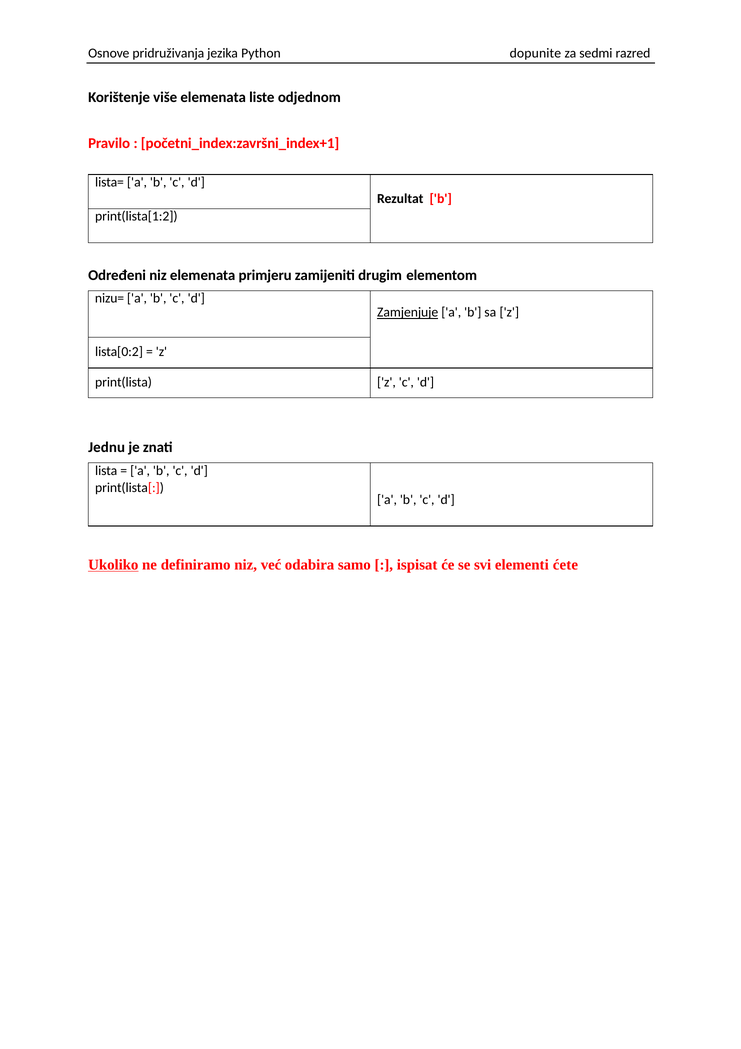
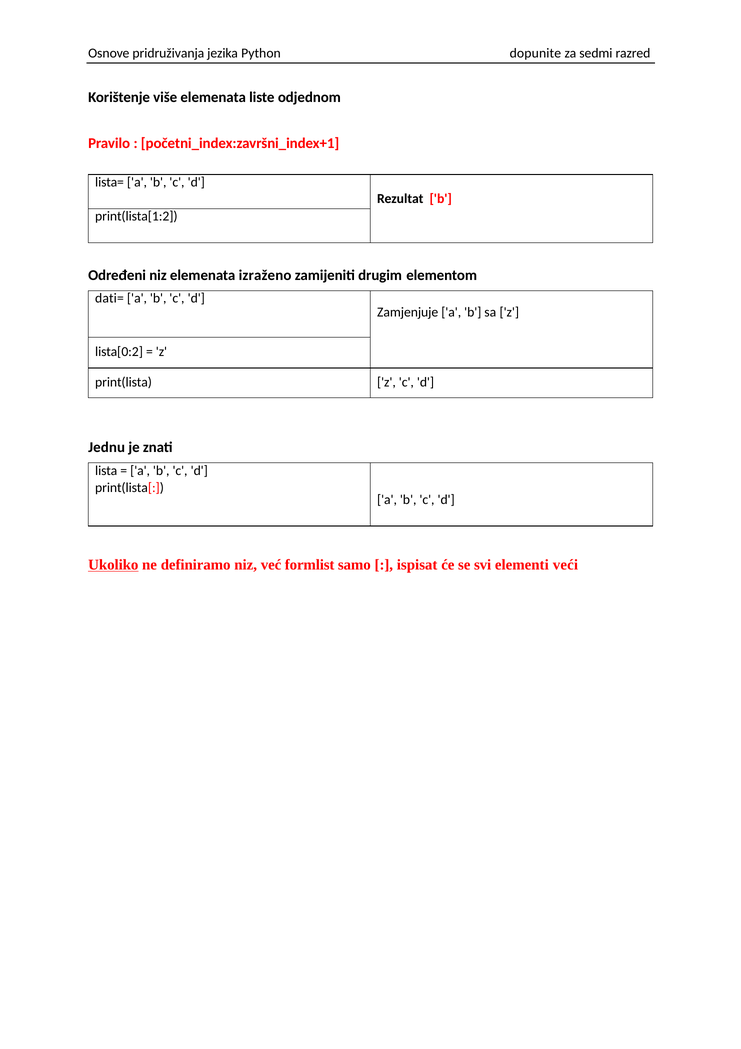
primjeru: primjeru -> izraženo (265, 275)
nizu=: nizu= -> dati= (109, 298)
Zamjenjuje underline: present -> none (408, 312)
odabira: odabira -> formlist (310, 565)
ćete: ćete -> veći (565, 565)
